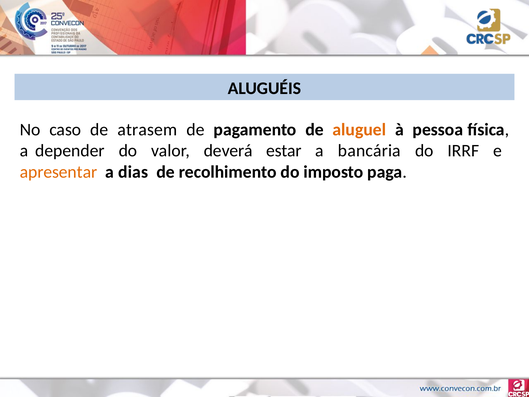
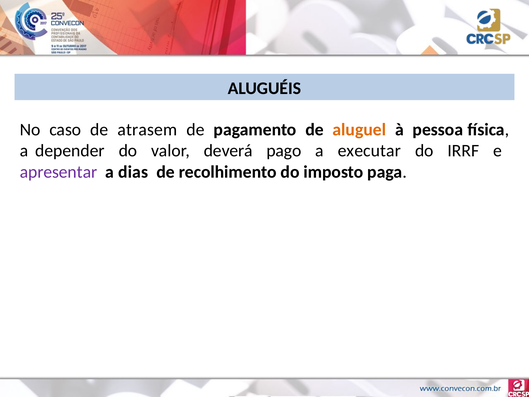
estar: estar -> pago (284, 151)
bancária: bancária -> executar (369, 151)
apresentar colour: orange -> purple (58, 172)
